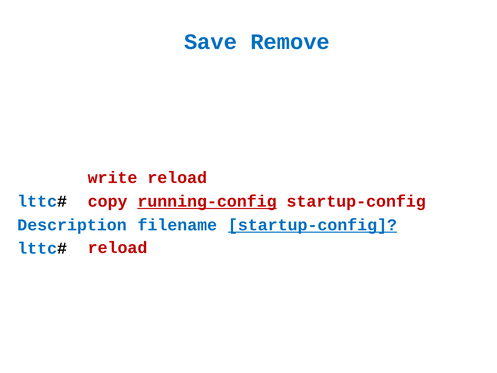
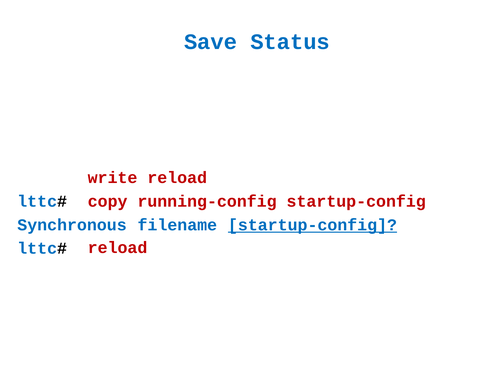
Remove: Remove -> Status (290, 42)
running-config underline: present -> none (207, 201)
Description: Description -> Synchronous (72, 225)
